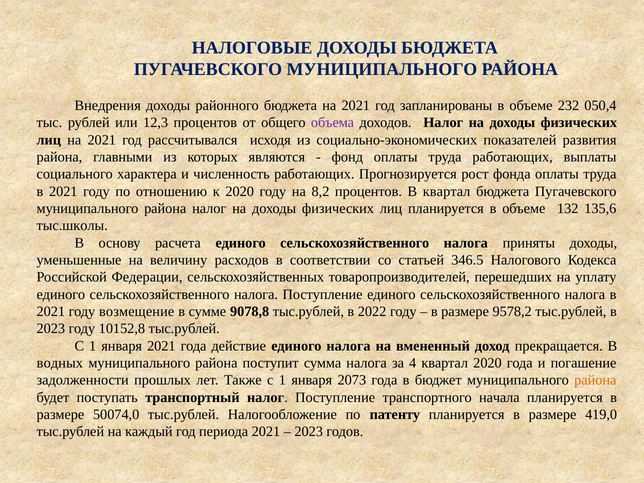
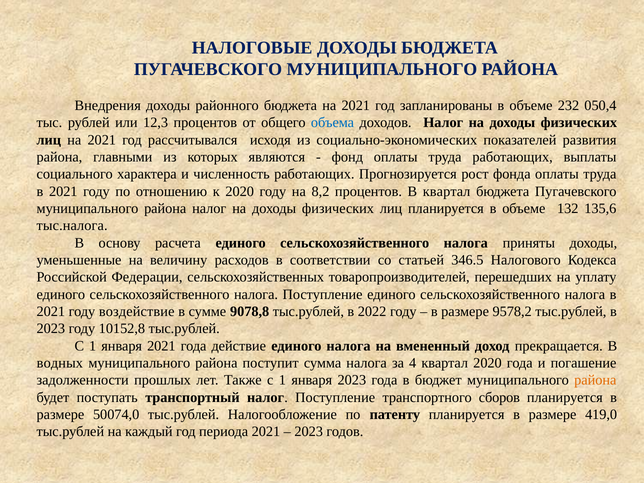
объема colour: purple -> blue (333, 123)
тыс.школы: тыс.школы -> тыс.налога (72, 226)
возмещение: возмещение -> воздействие (137, 312)
января 2073: 2073 -> 2023 (352, 380)
начала: начала -> сборов (499, 397)
